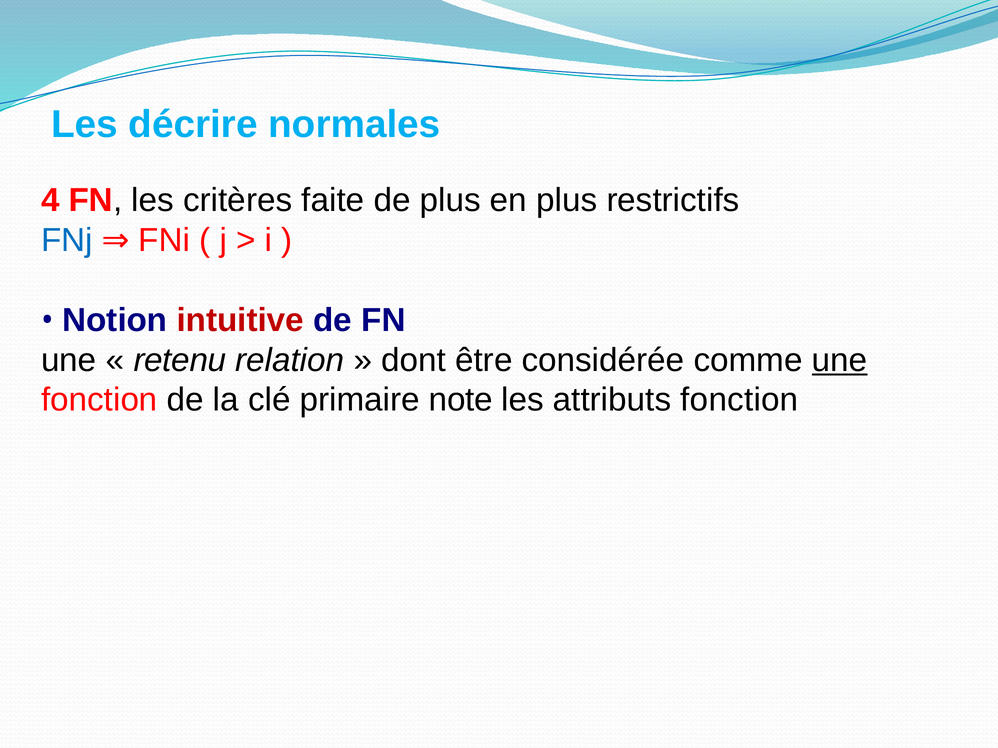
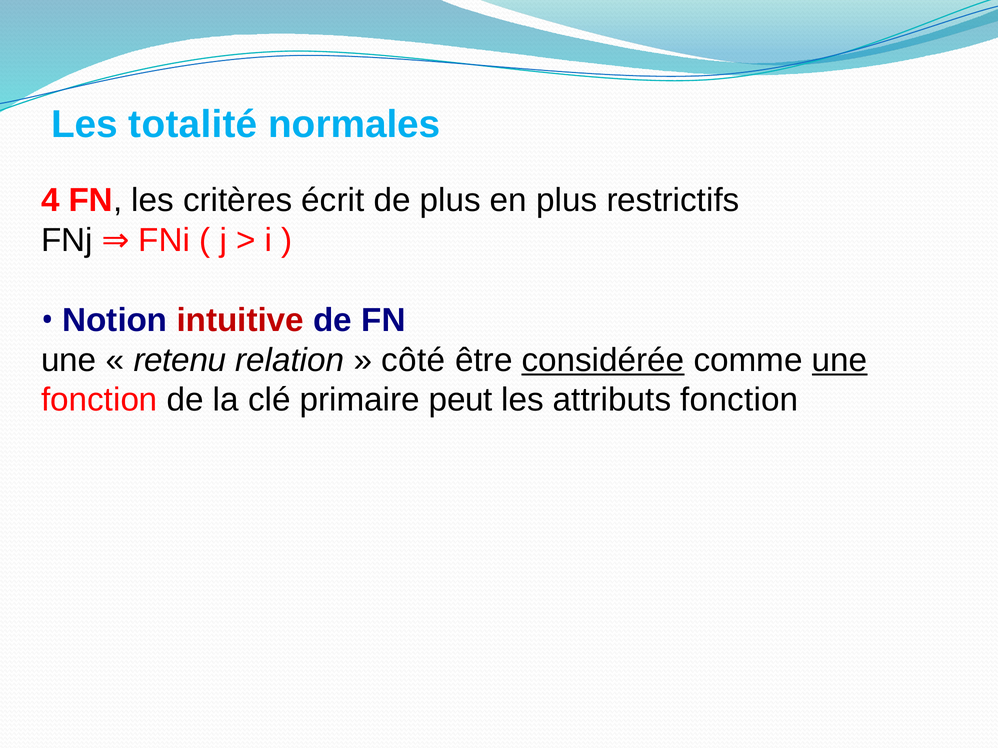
décrire: décrire -> totalité (193, 124)
faite: faite -> écrit (333, 201)
FNj colour: blue -> black (67, 241)
dont: dont -> côté (413, 360)
considérée underline: none -> present (603, 360)
note: note -> peut (461, 400)
